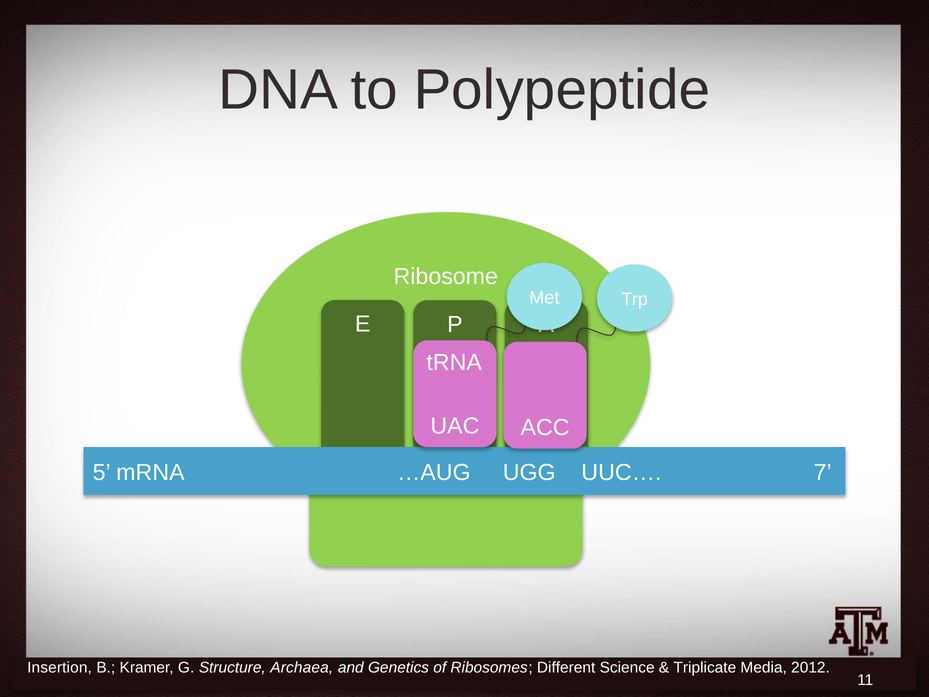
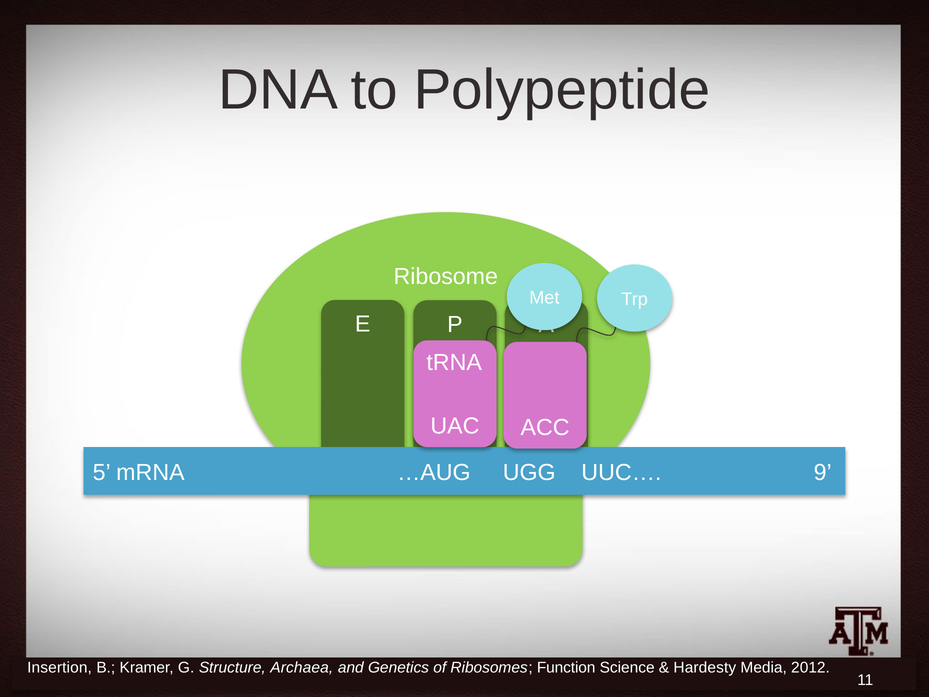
7: 7 -> 9 (823, 472)
Different: Different -> Function (566, 668)
Triplicate: Triplicate -> Hardesty (705, 668)
